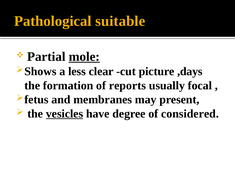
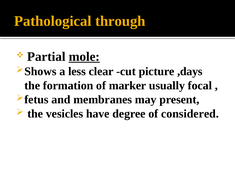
suitable: suitable -> through (120, 21)
reports: reports -> marker (128, 86)
vesicles underline: present -> none (65, 114)
